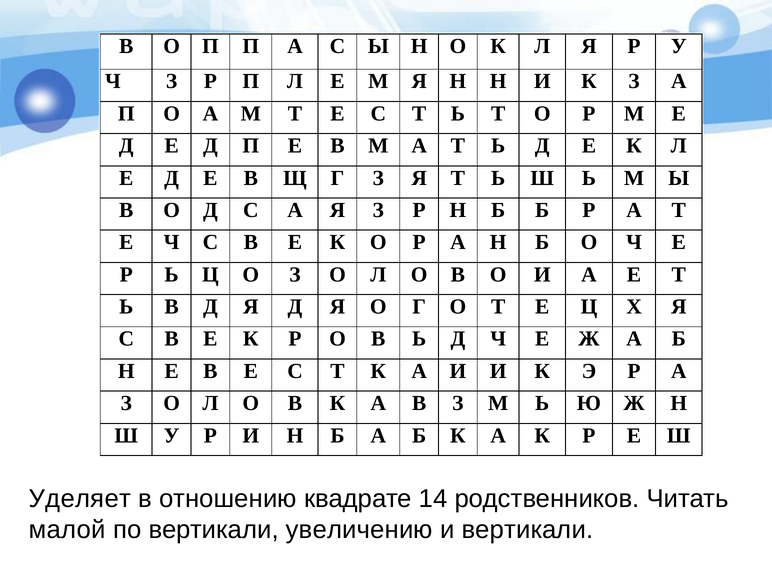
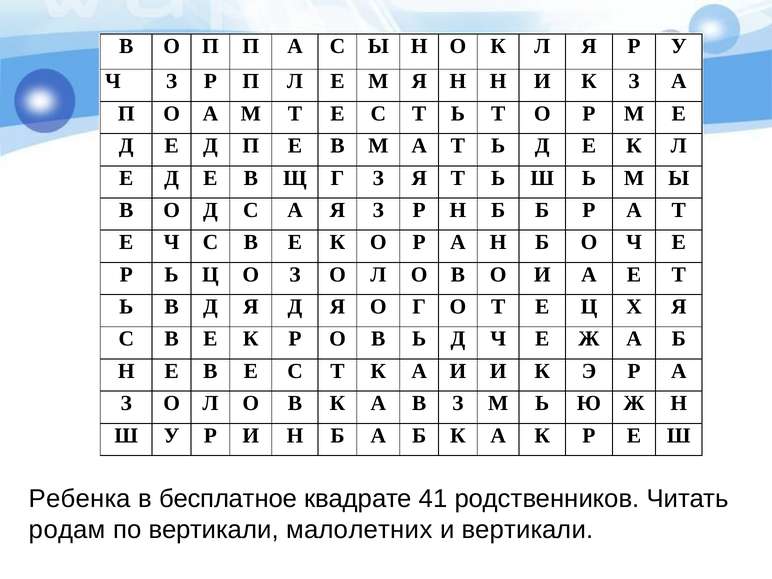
Уделяет: Уделяет -> Ребенка (80, 499)
отношению: отношению -> бесплатное (228, 499)
14: 14 -> 41 (433, 499)
малой: малой -> родам (67, 530)
увеличению: увеличению -> малолетних (359, 530)
